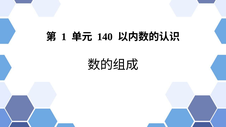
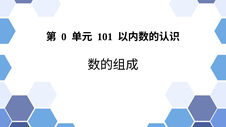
1: 1 -> 0 (64, 37)
140: 140 -> 101 (105, 37)
